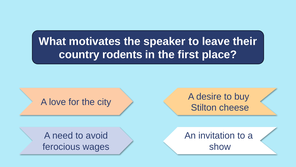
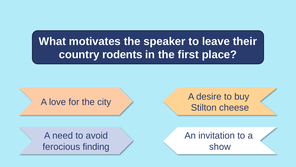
wages: wages -> finding (96, 146)
